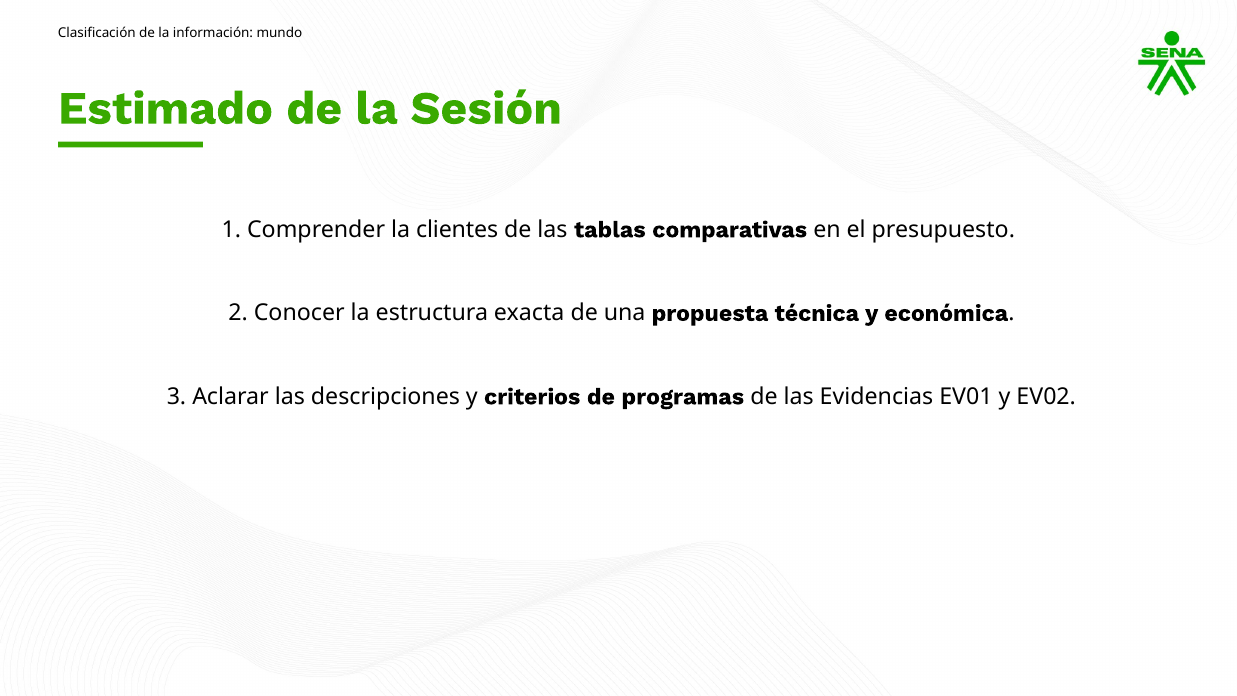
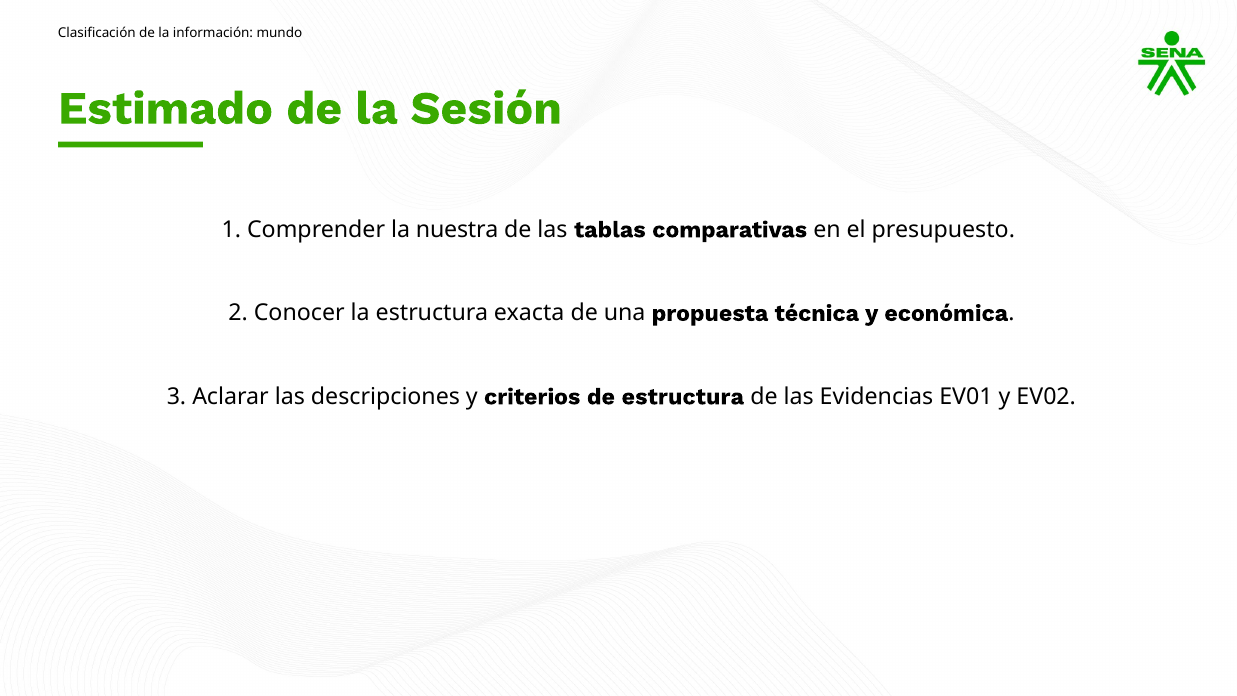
clientes: clientes -> nuestra (457, 230)
de programas: programas -> estructura (683, 397)
